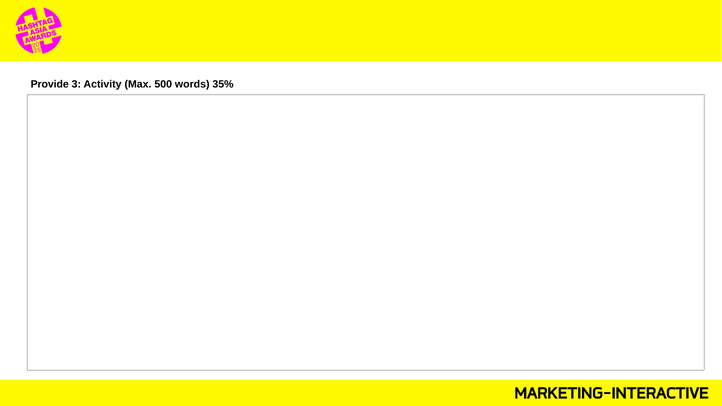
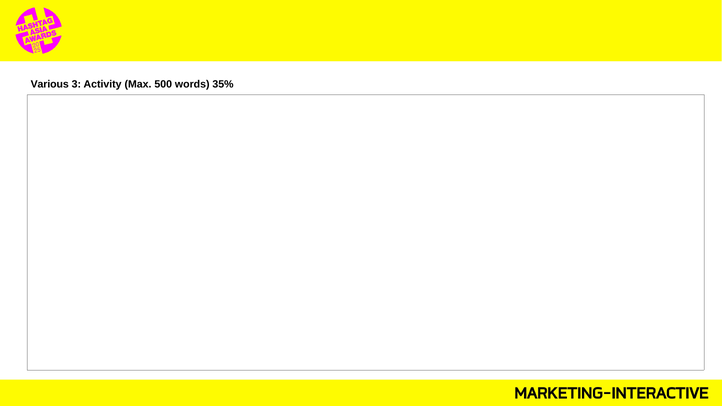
Provide: Provide -> Various (50, 84)
